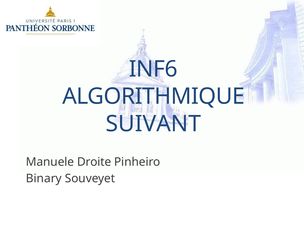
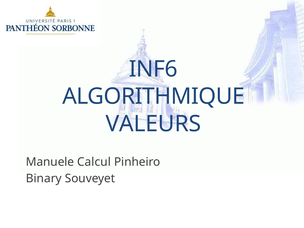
SUIVANT: SUIVANT -> VALEURS (153, 124)
Droite: Droite -> Calcul (94, 162)
